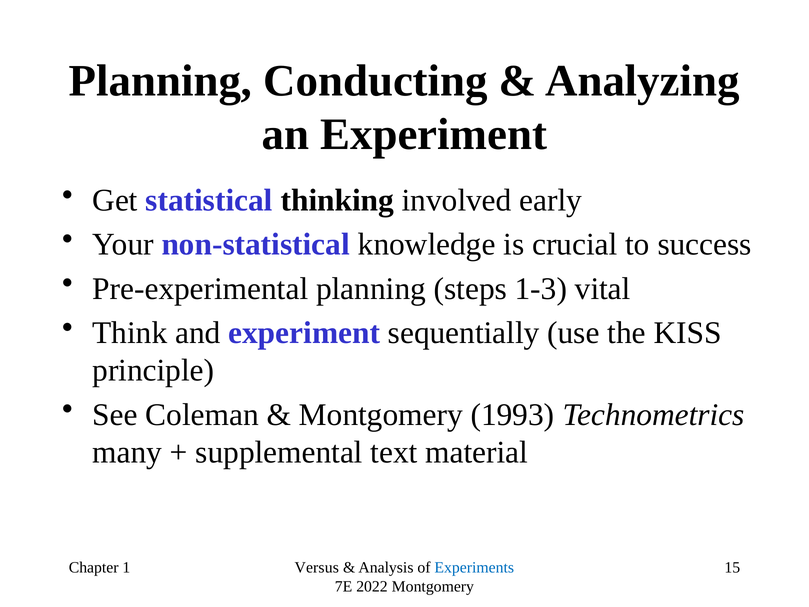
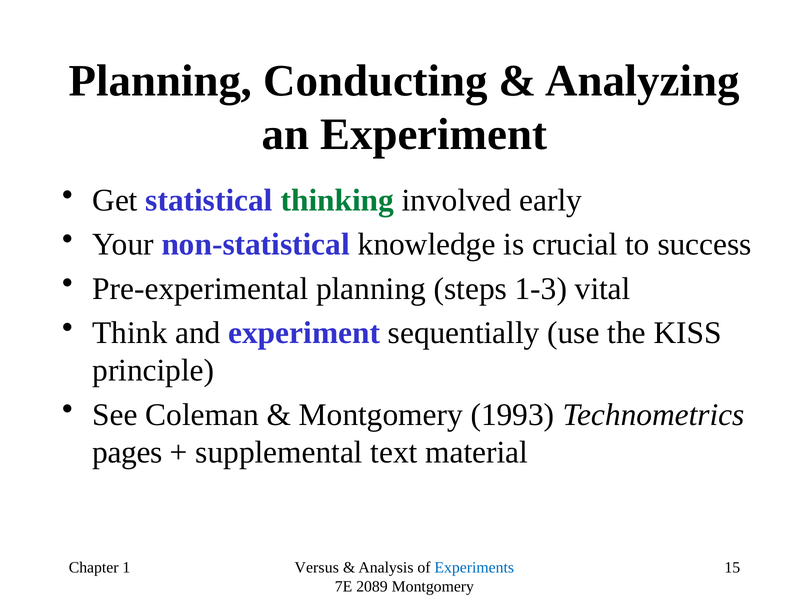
thinking colour: black -> green (337, 200)
many: many -> pages (127, 452)
2022: 2022 -> 2089 (372, 586)
